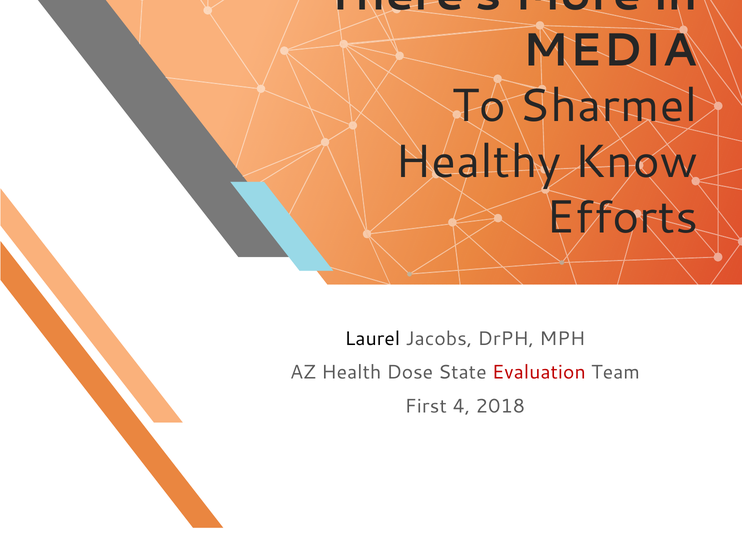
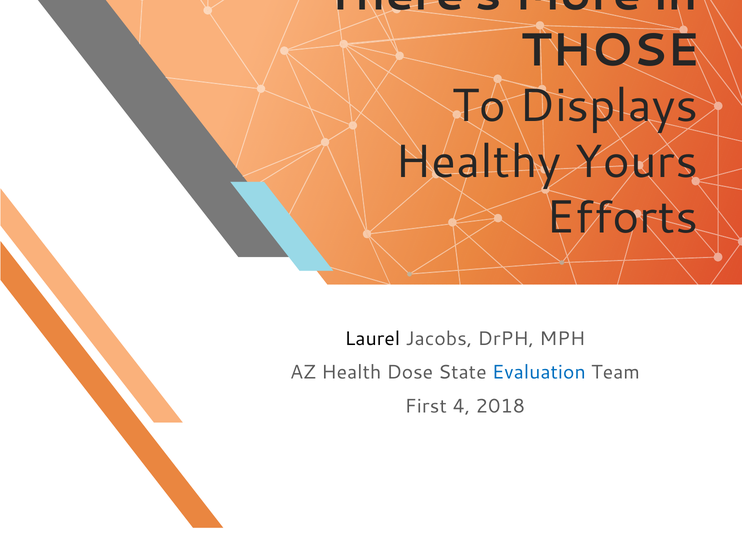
MEDIA: MEDIA -> THOSE (610, 50)
Sharmel: Sharmel -> Displays (609, 106)
Know: Know -> Yours (636, 162)
Evaluation colour: red -> blue (539, 372)
